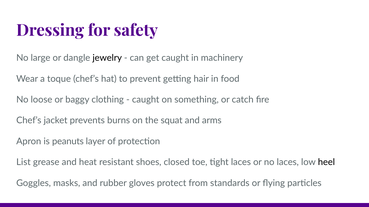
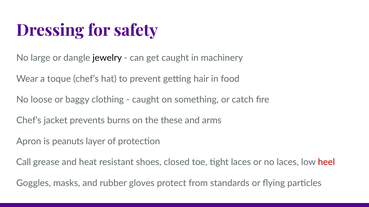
squat: squat -> these (172, 121)
List: List -> Call (24, 163)
heel colour: black -> red (326, 163)
